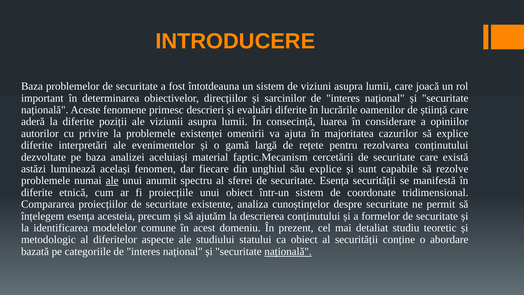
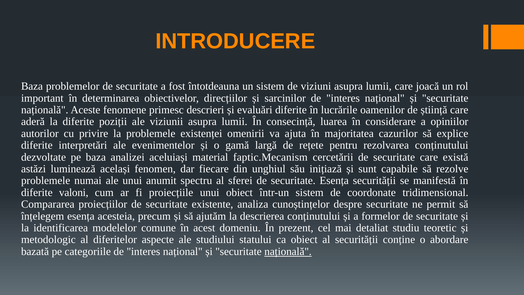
său explice: explice -> inițiază (326, 169)
ale underline: present -> none (112, 181)
etnică: etnică -> valoni (74, 192)
